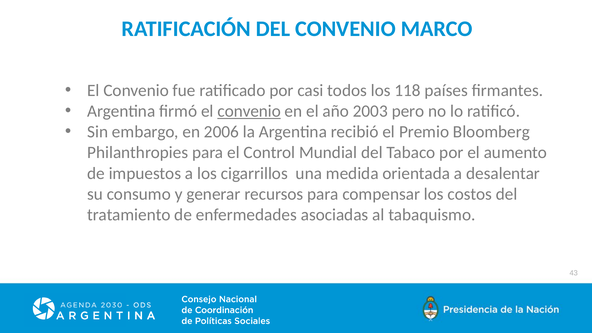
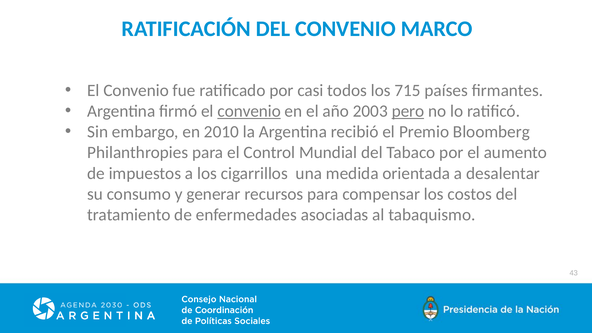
118: 118 -> 715 (408, 90)
pero underline: none -> present (408, 111)
2006: 2006 -> 2010 (221, 132)
